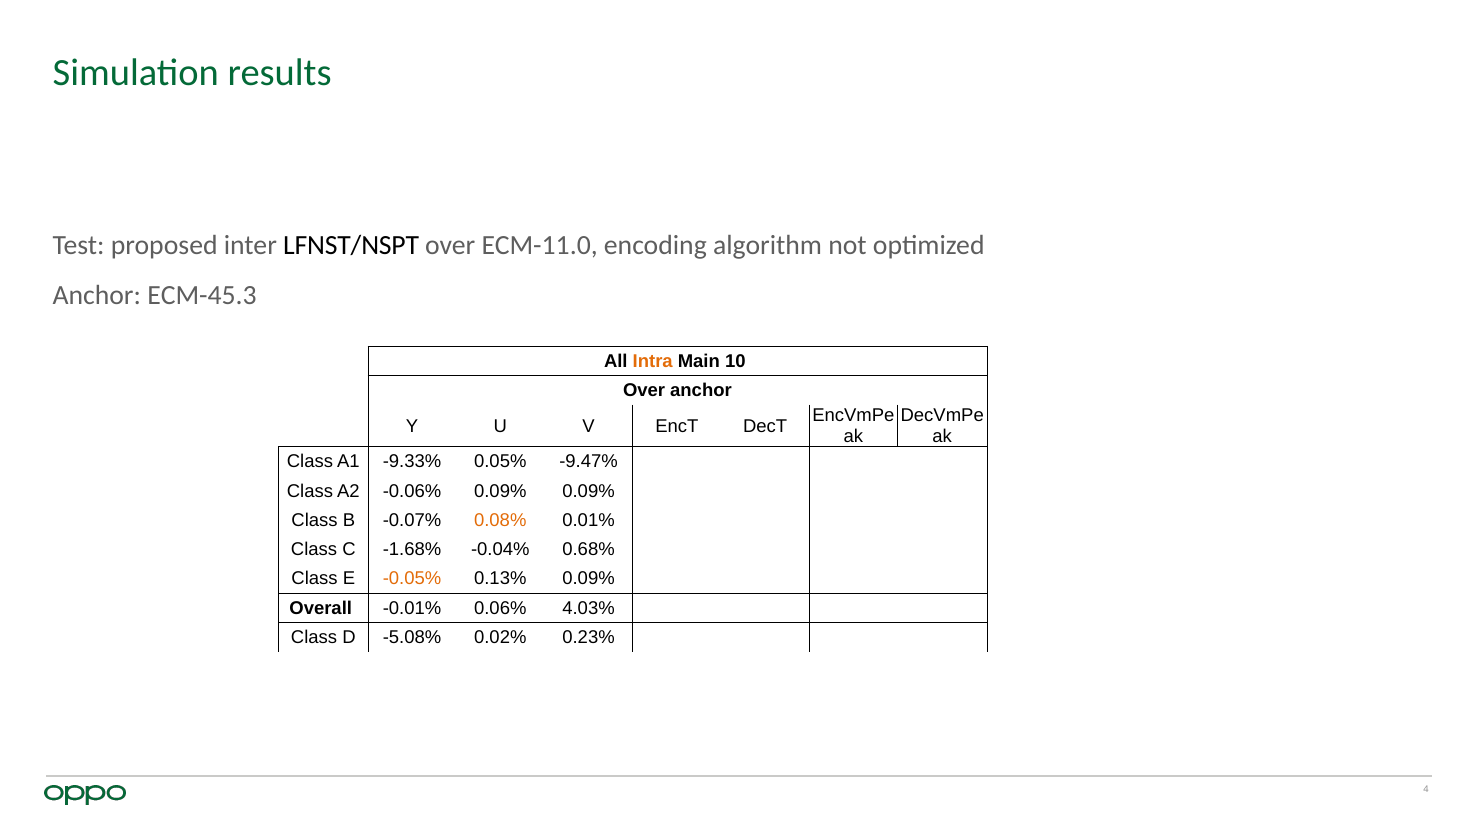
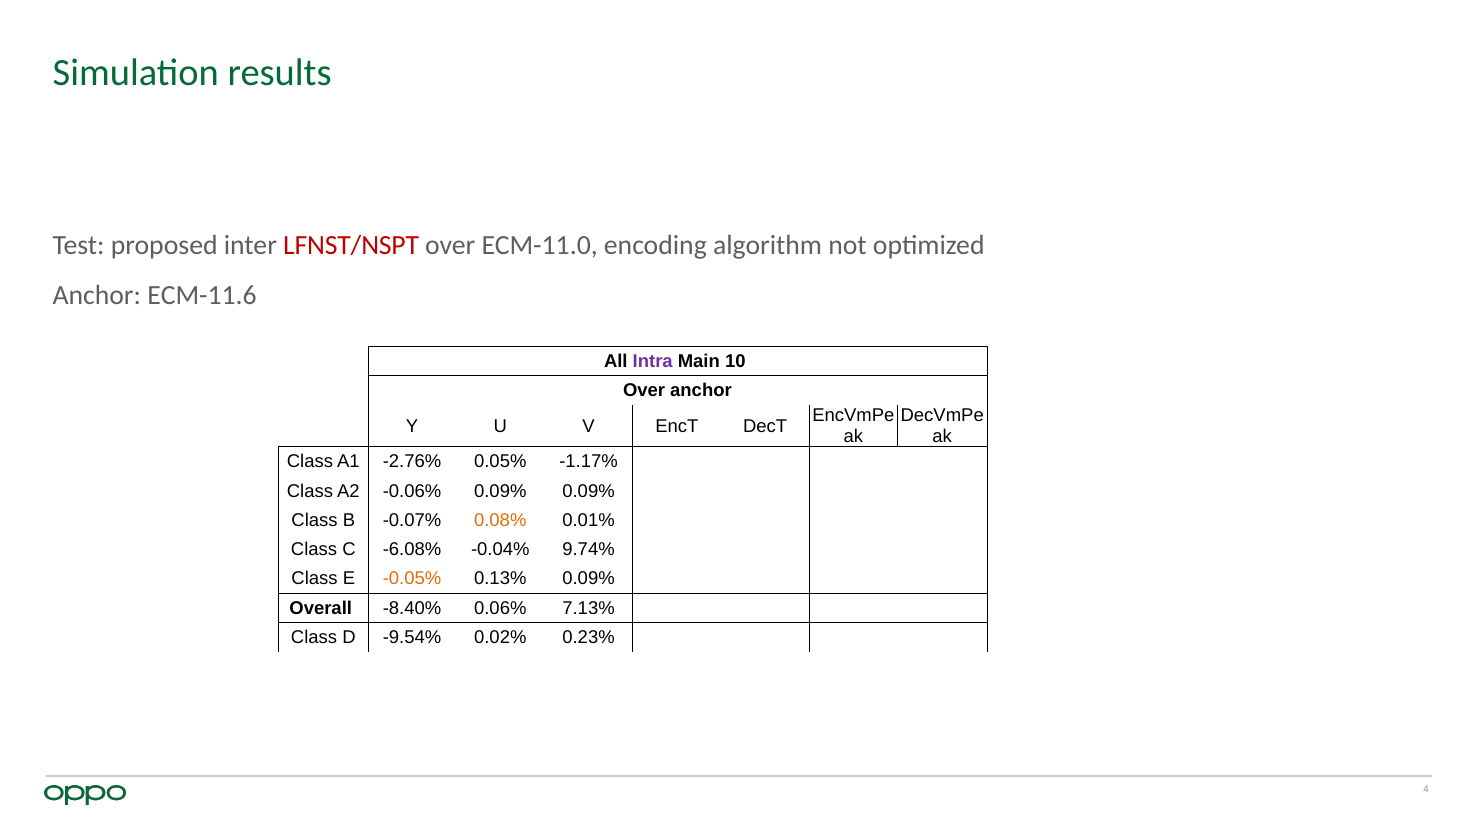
LFNST/NSPT colour: black -> red (351, 245)
ECM-45.3: ECM-45.3 -> ECM-11.6 (202, 295)
Intra colour: orange -> purple (653, 362)
-9.33%: -9.33% -> -2.76% (412, 462)
-9.47%: -9.47% -> -1.17% (589, 462)
-1.68%: -1.68% -> -6.08% (412, 550)
0.68%: 0.68% -> 9.74% (589, 550)
-0.01%: -0.01% -> -8.40% (412, 608)
4.03%: 4.03% -> 7.13% (589, 608)
-5.08%: -5.08% -> -9.54% (412, 638)
